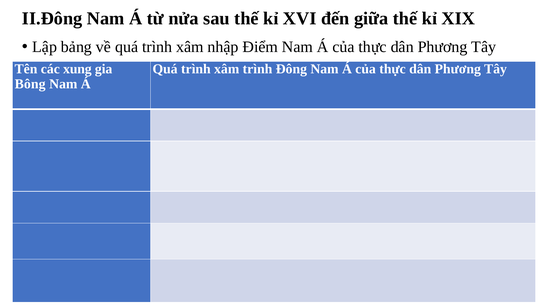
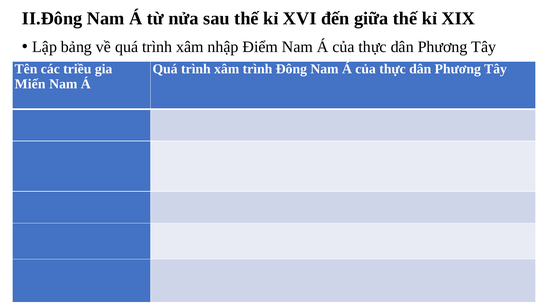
xung: xung -> triều (77, 69)
Bông: Bông -> Miến (30, 84)
